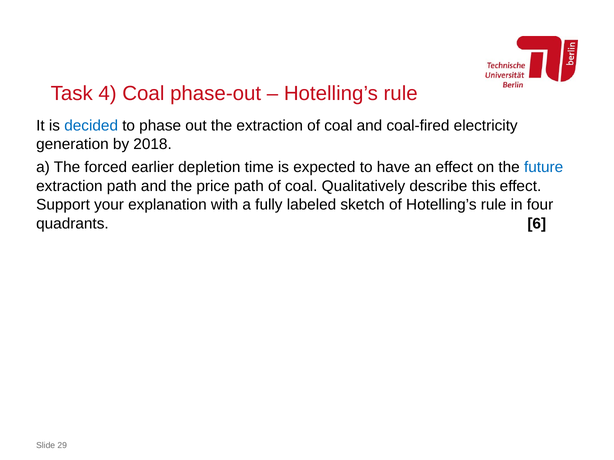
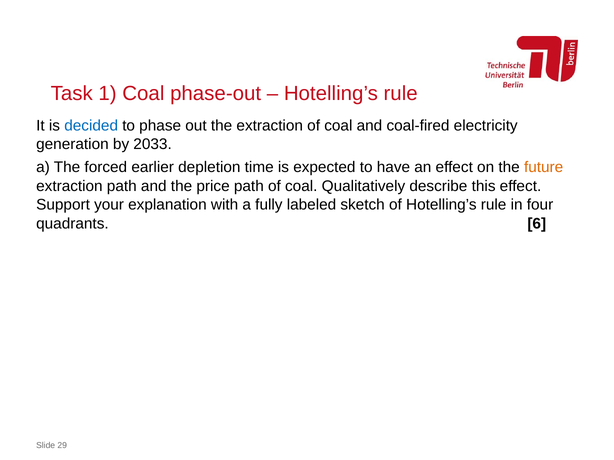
4: 4 -> 1 (108, 94)
2018: 2018 -> 2033 (153, 145)
future colour: blue -> orange (544, 168)
